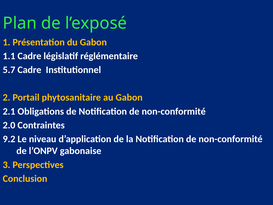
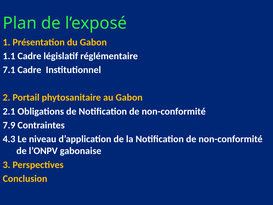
5.7: 5.7 -> 7.1 (9, 70)
2.0: 2.0 -> 7.9 (9, 125)
9.2: 9.2 -> 4.3 (9, 139)
